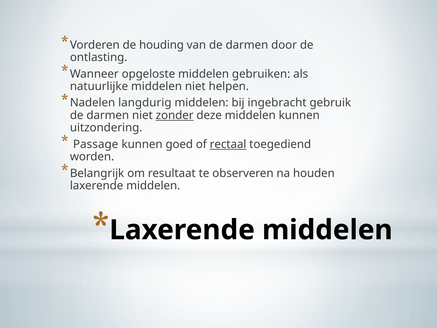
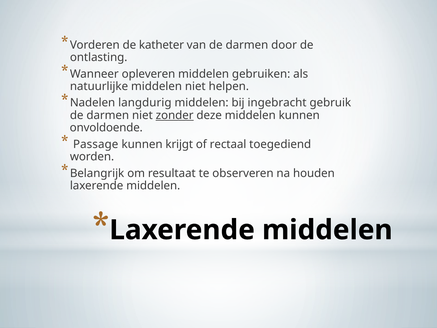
houding: houding -> katheter (162, 45)
opgeloste: opgeloste -> opleveren (148, 74)
uitzondering: uitzondering -> onvoldoende (106, 128)
goed: goed -> krijgt (179, 144)
rectaal underline: present -> none (228, 144)
